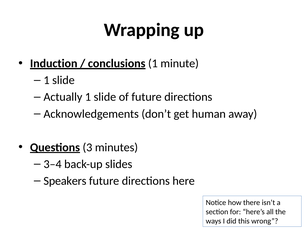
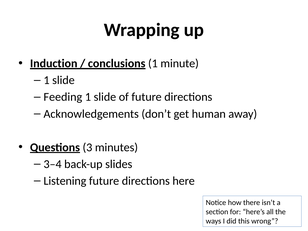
Actually: Actually -> Feeding (63, 97)
Speakers: Speakers -> Listening (65, 181)
